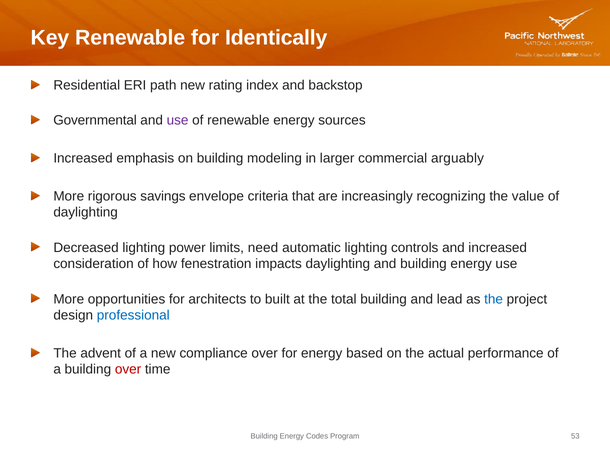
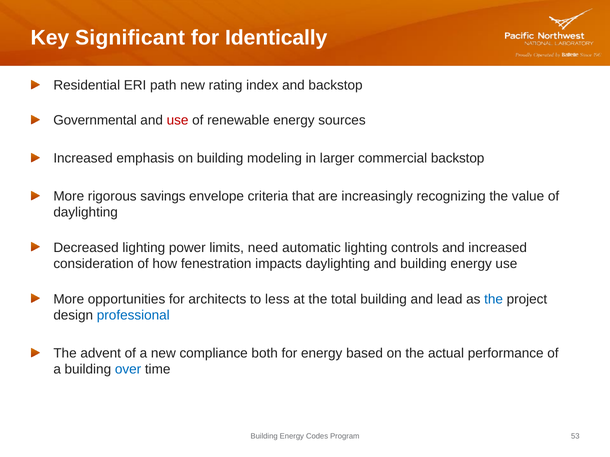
Key Renewable: Renewable -> Significant (130, 38)
use colour: purple -> red (178, 121)
commercial arguably: arguably -> backstop (458, 159)
built: built -> less (277, 299)
compliance over: over -> both (265, 354)
over colour: red -> blue (128, 370)
